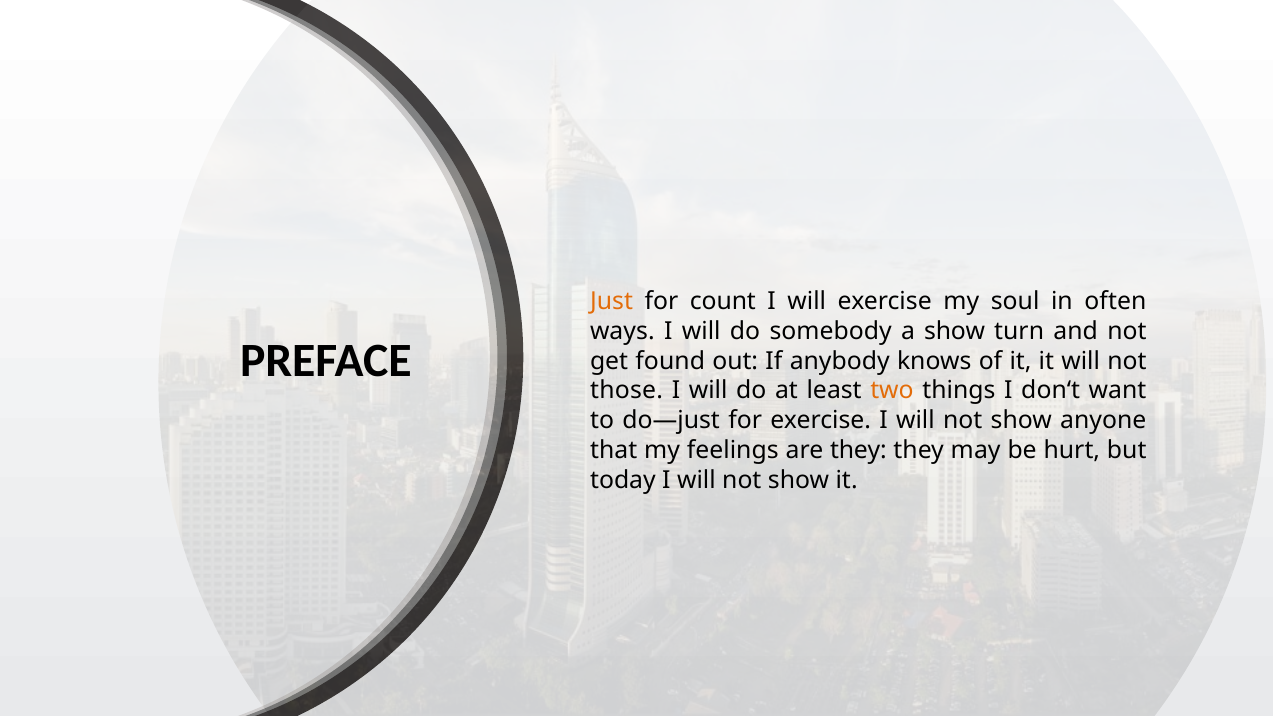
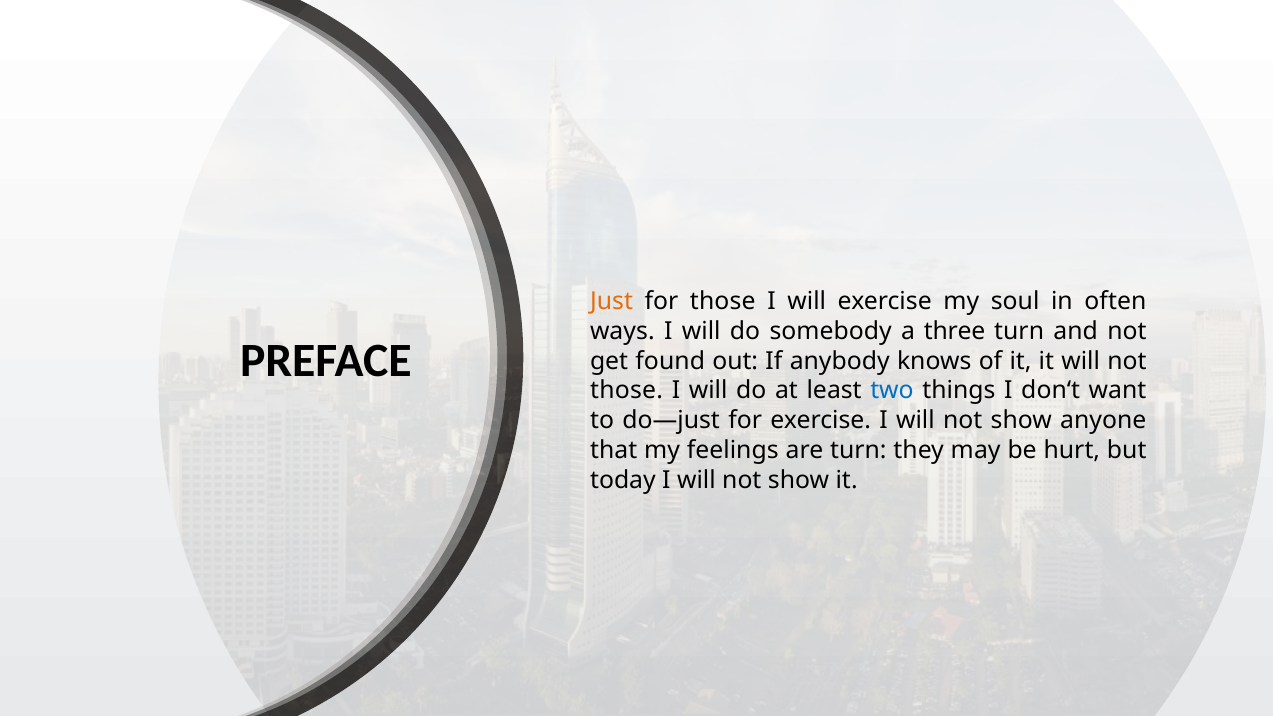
for count: count -> those (723, 302)
a show: show -> three (955, 331)
two colour: orange -> blue (892, 391)
are they: they -> turn (858, 450)
